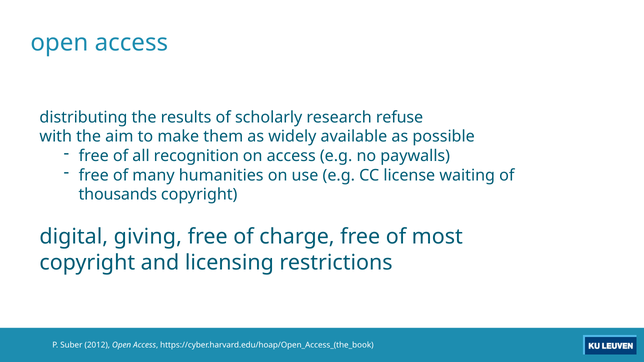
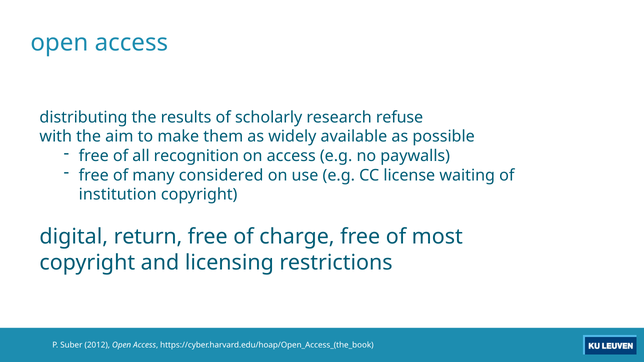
humanities: humanities -> considered (221, 175)
thousands: thousands -> institution (118, 195)
giving: giving -> return (148, 237)
